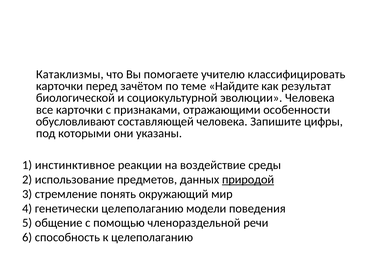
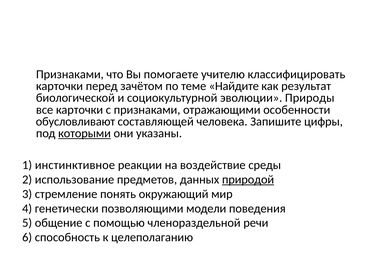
Катаклизмы: Катаклизмы -> Признаками (70, 74)
эволюции Человека: Человека -> Природы (310, 98)
которыми underline: none -> present (84, 133)
генетически целеполаганию: целеполаганию -> позволяющими (142, 208)
